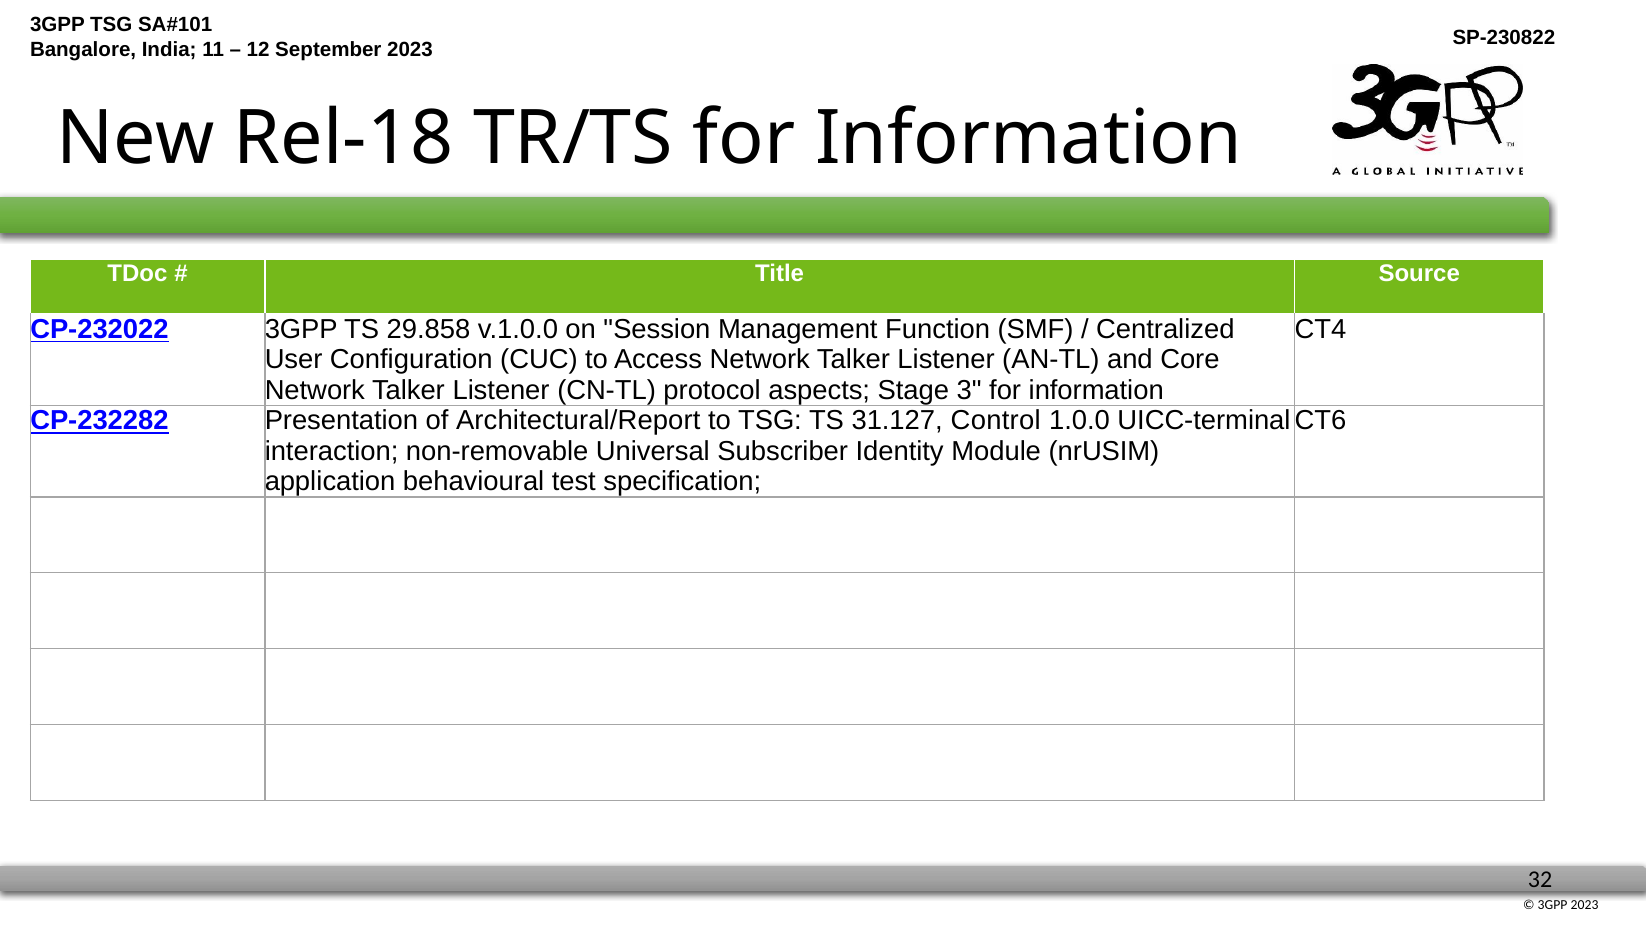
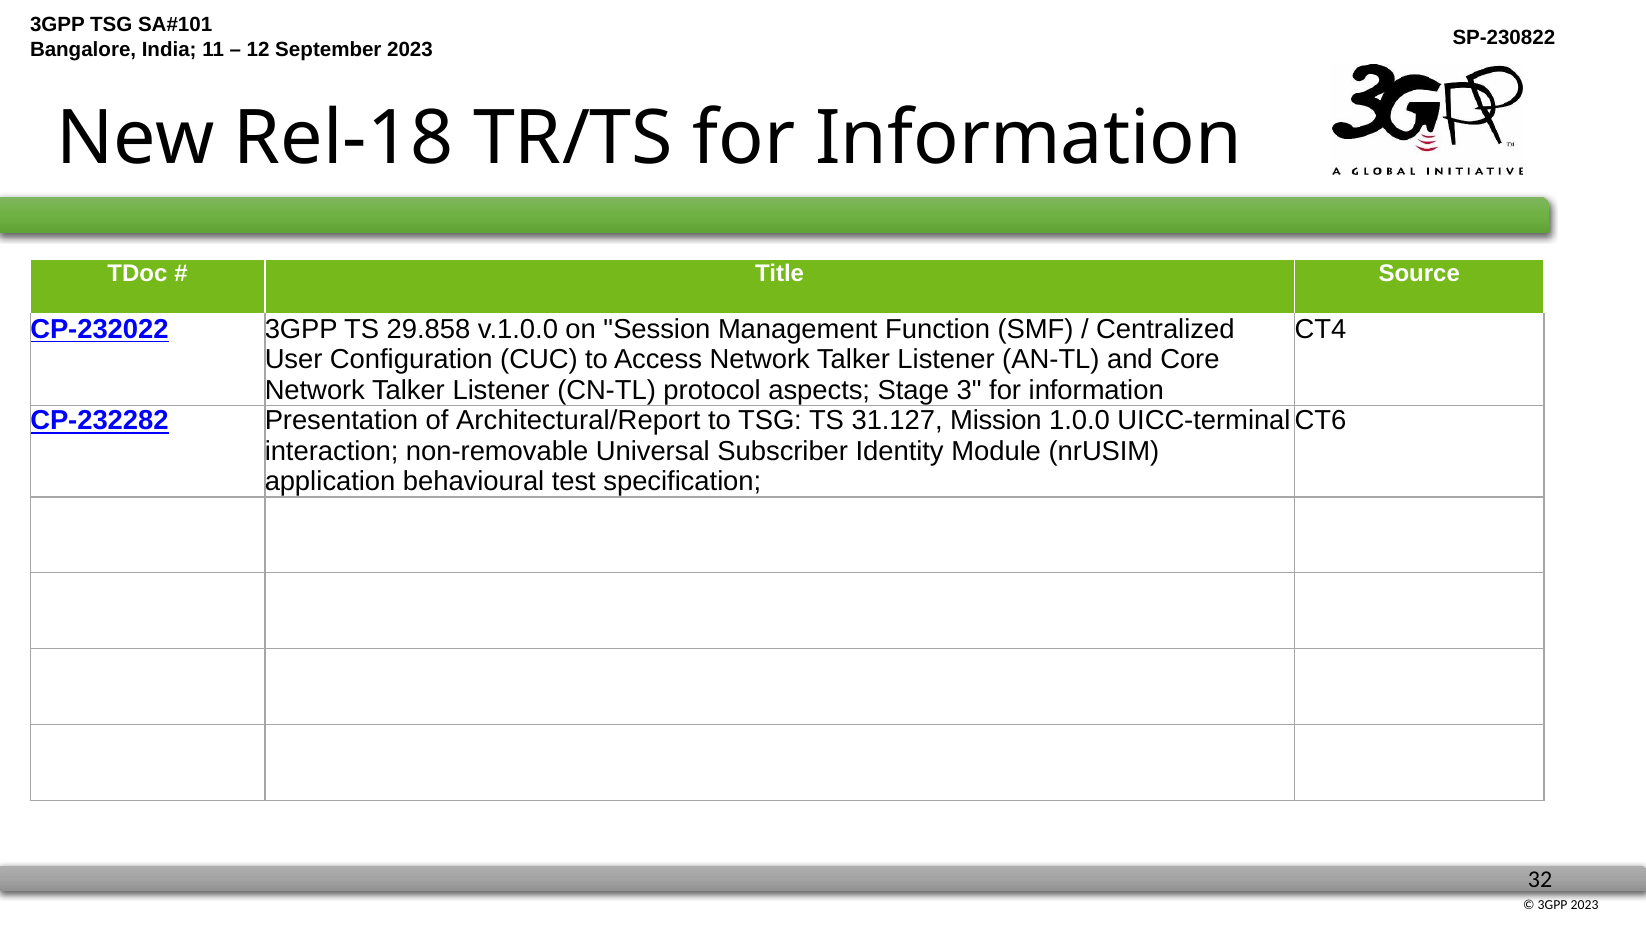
Control: Control -> Mission (996, 421)
